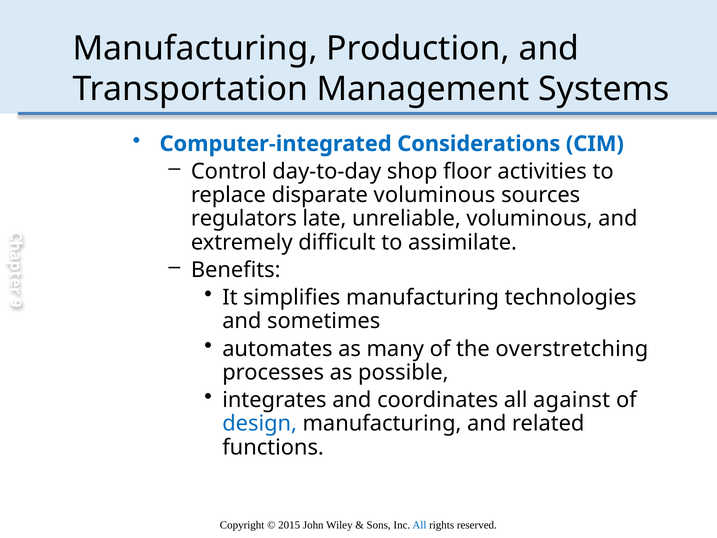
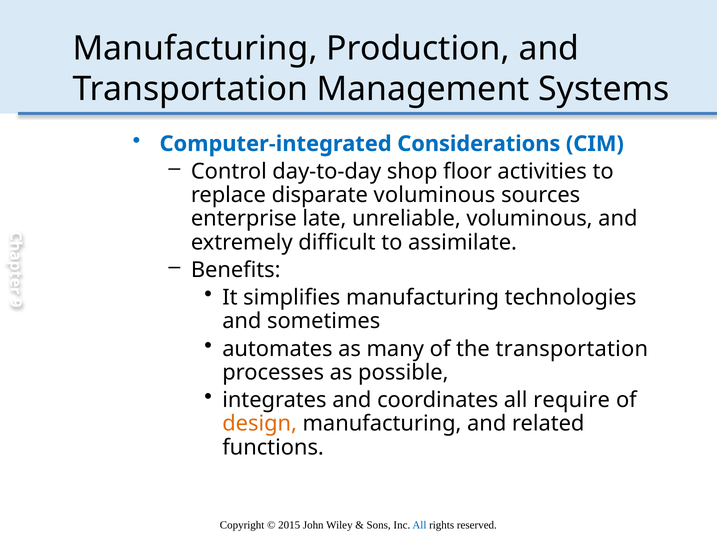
regulators: regulators -> enterprise (244, 219)
the overstretching: overstretching -> transportation (572, 349)
against: against -> require (572, 400)
design colour: blue -> orange (260, 424)
